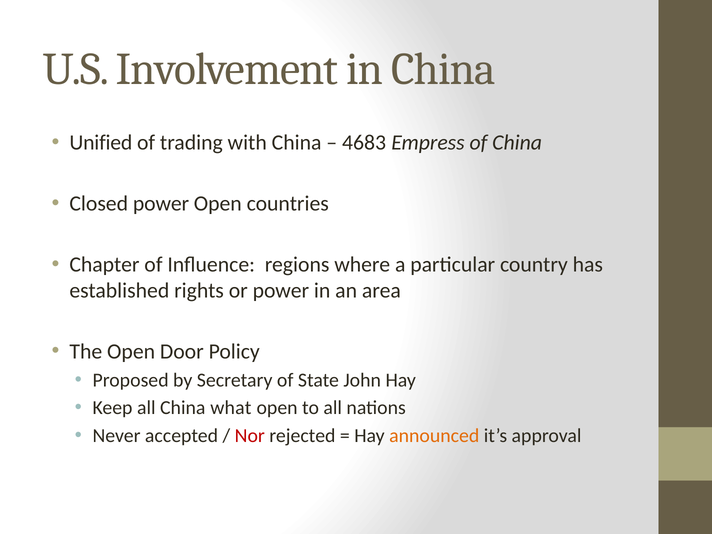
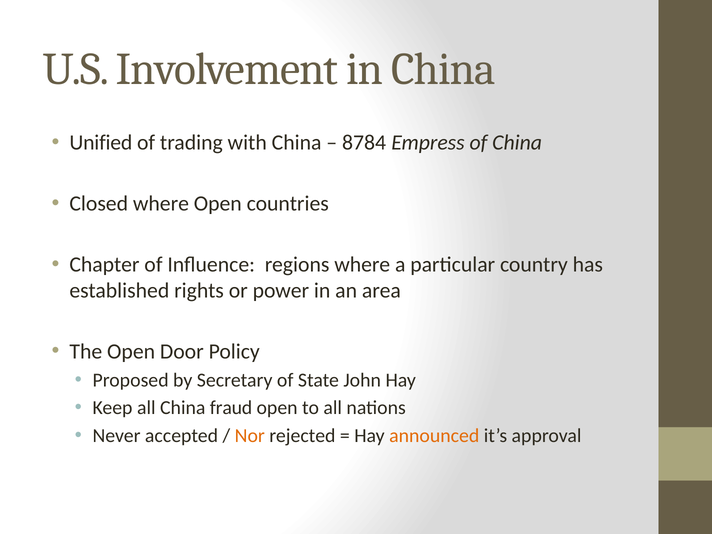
4683: 4683 -> 8784 (364, 143)
Closed power: power -> where (161, 204)
what: what -> fraud (231, 408)
Nor colour: red -> orange (250, 436)
